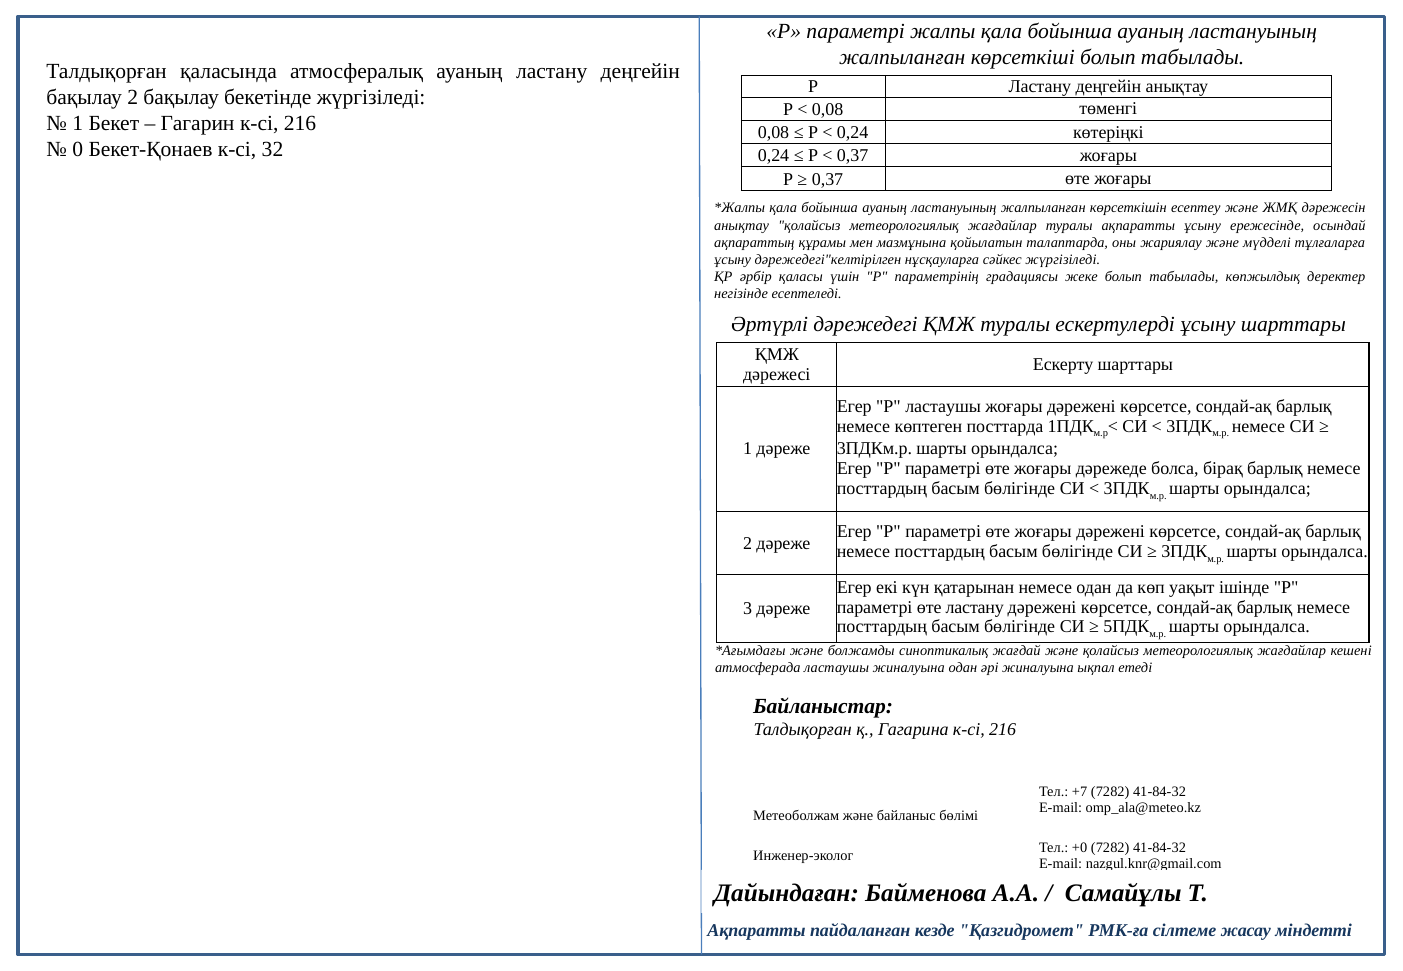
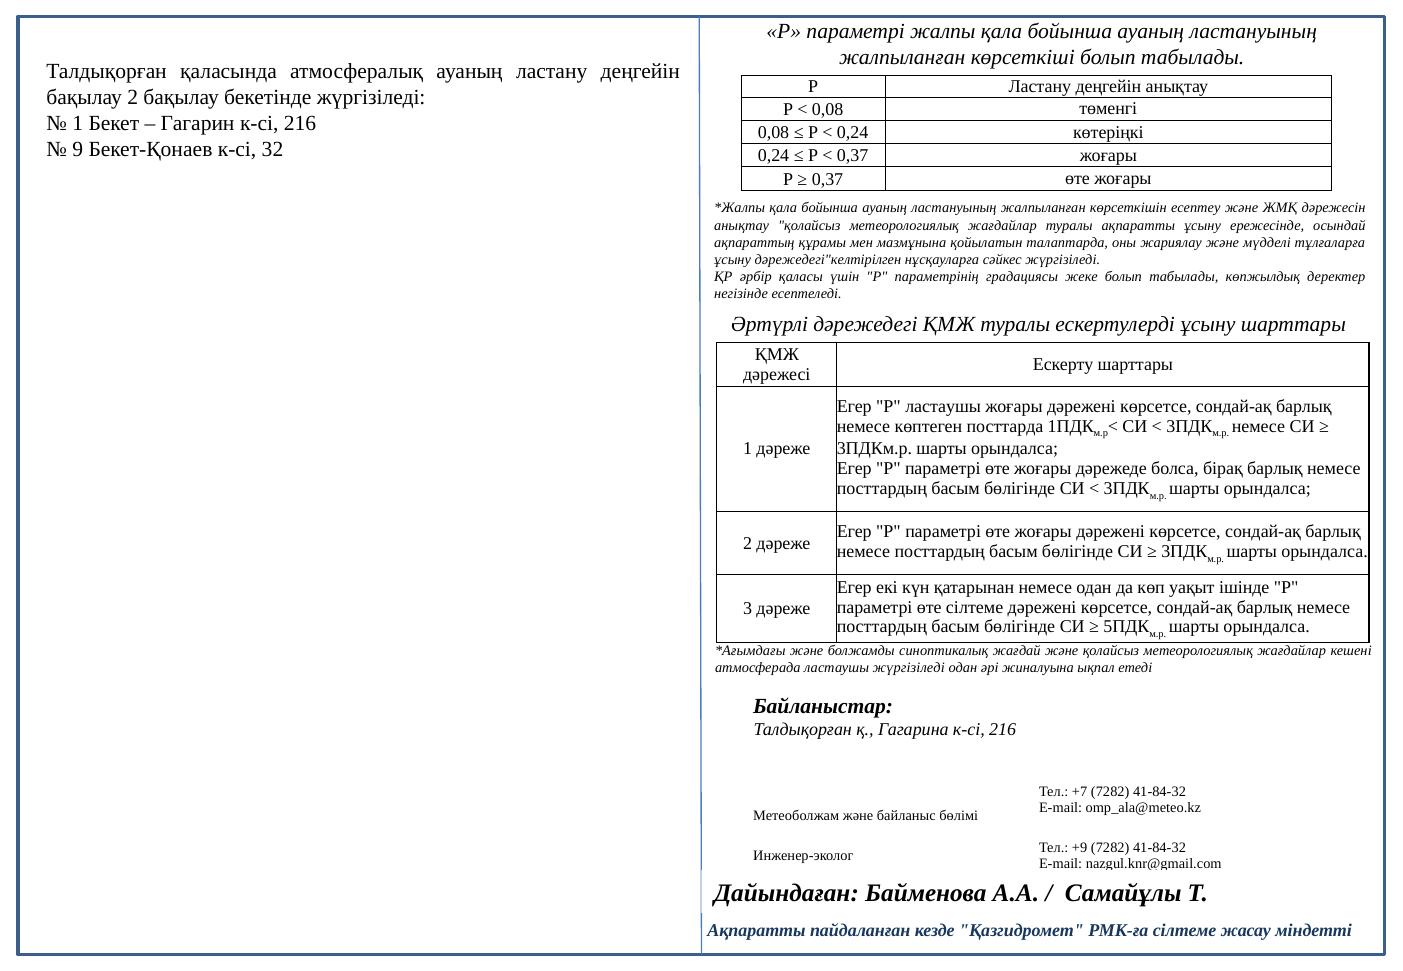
0: 0 -> 9 (78, 149)
өте ластану: ластану -> сілтеме (975, 607)
ластаушы жиналуына: жиналуына -> жүргізіледі (909, 668)
+0: +0 -> +9 (1080, 848)
